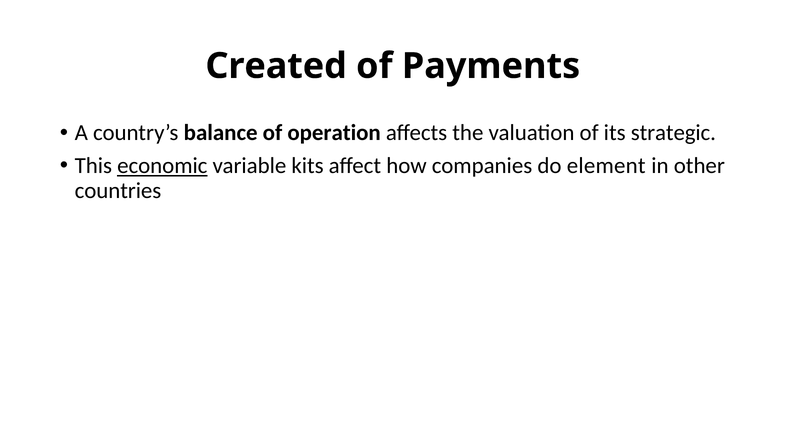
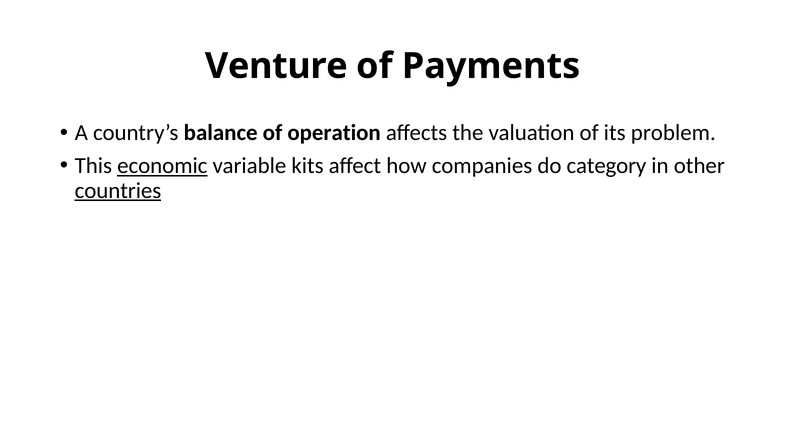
Created: Created -> Venture (276, 66)
strategic: strategic -> problem (673, 133)
element: element -> category (606, 166)
countries underline: none -> present (118, 191)
